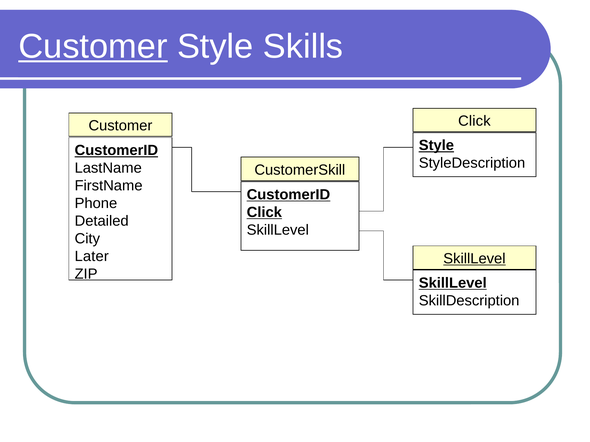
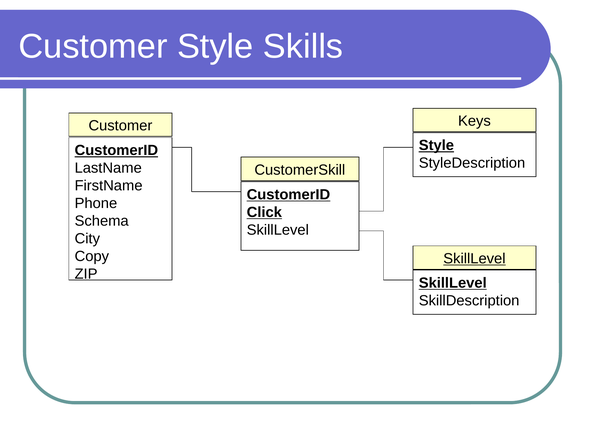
Customer underline: present -> none (93, 47)
Click: Click -> Keys (474, 121)
Detailed: Detailed -> Schema (102, 221)
Later: Later -> Copy (92, 257)
